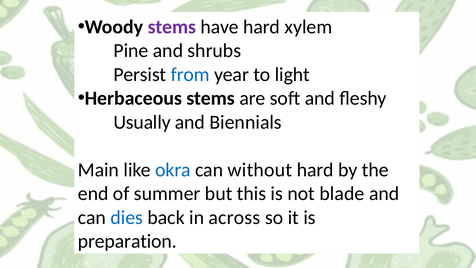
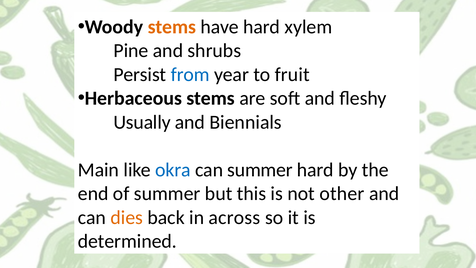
stems colour: purple -> orange (172, 27)
light: light -> fruit (292, 75)
can without: without -> summer (260, 170)
blade: blade -> other (342, 194)
dies colour: blue -> orange (127, 217)
preparation: preparation -> determined (127, 241)
